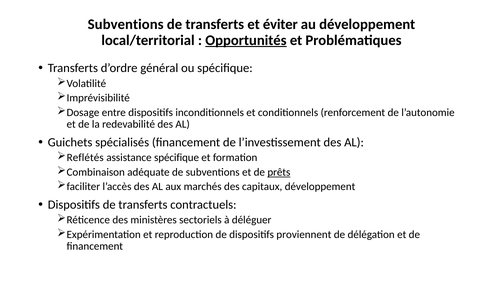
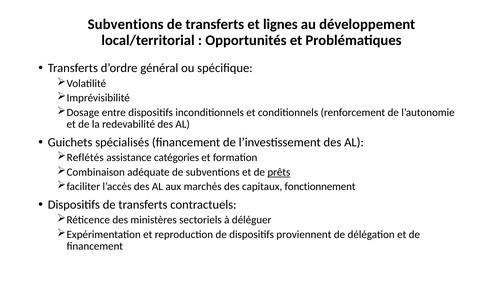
éviter: éviter -> lignes (280, 24)
Opportunités underline: present -> none (246, 40)
assistance spécifique: spécifique -> catégories (177, 158)
capitaux développement: développement -> fonctionnement (320, 187)
